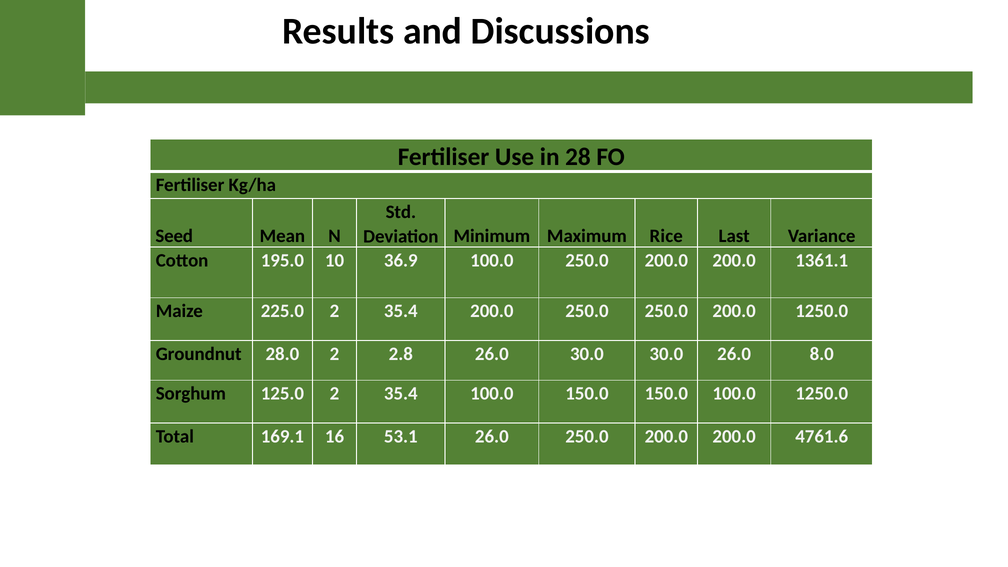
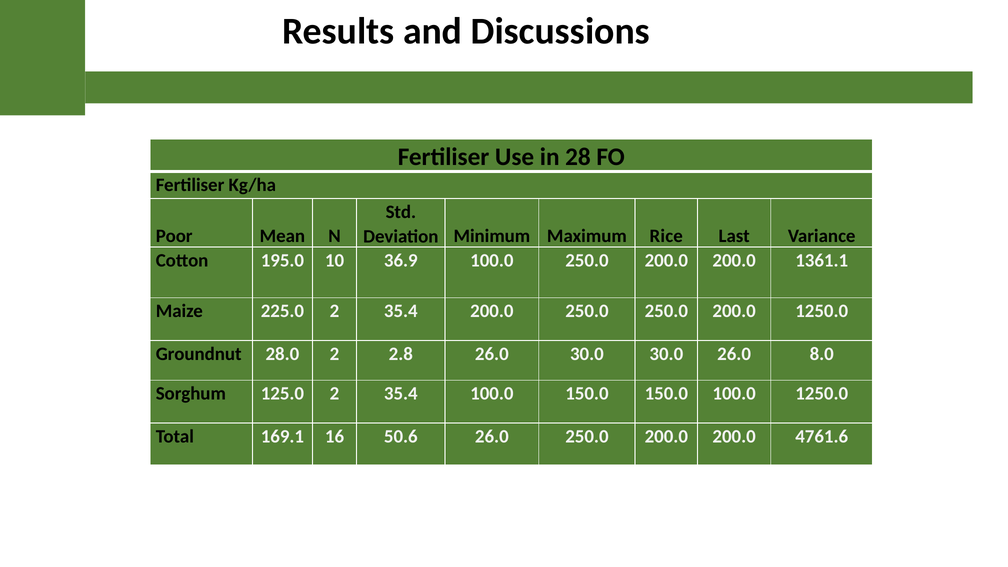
Seed: Seed -> Poor (174, 236)
53.1: 53.1 -> 50.6 (401, 436)
